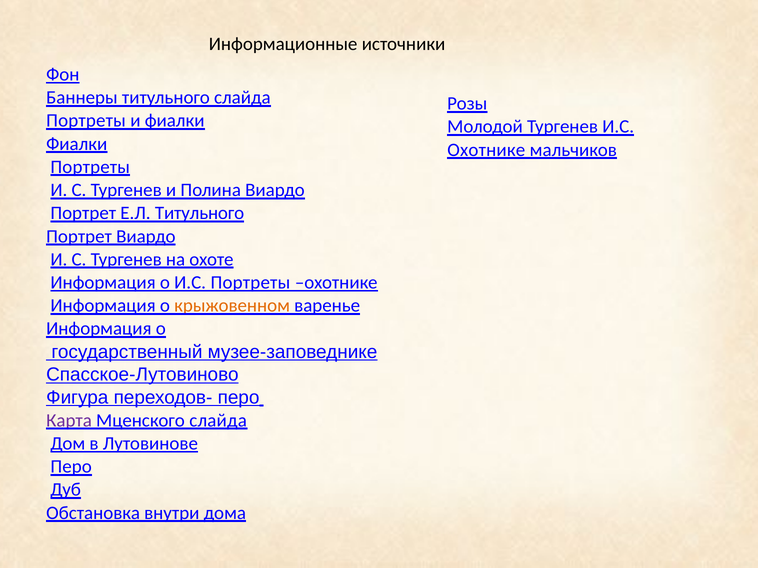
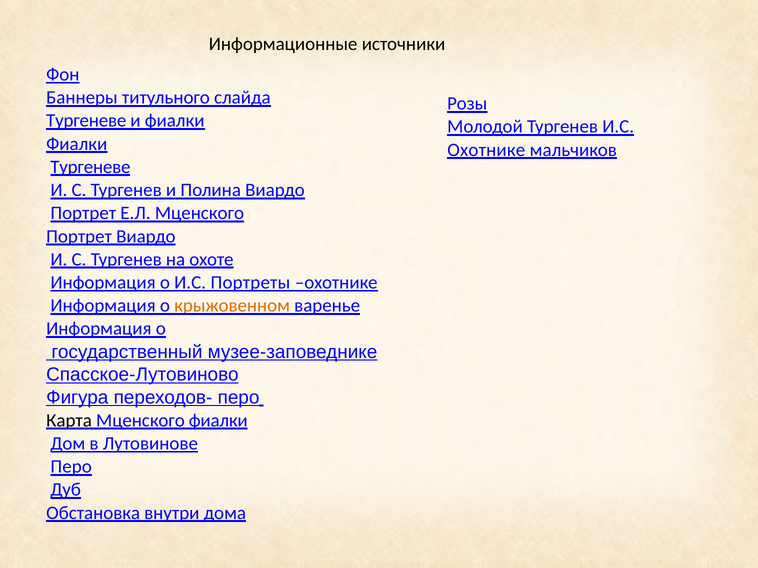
Портреты: Портреты -> Тургеневе (86, 121)
Портреты: Портреты -> Тургеневе (90, 167)
Е.Л Титульного: Титульного -> Мценского (200, 213)
Карта colour: purple -> black (69, 421)
Мценского слайда: слайда -> фиалки (218, 421)
